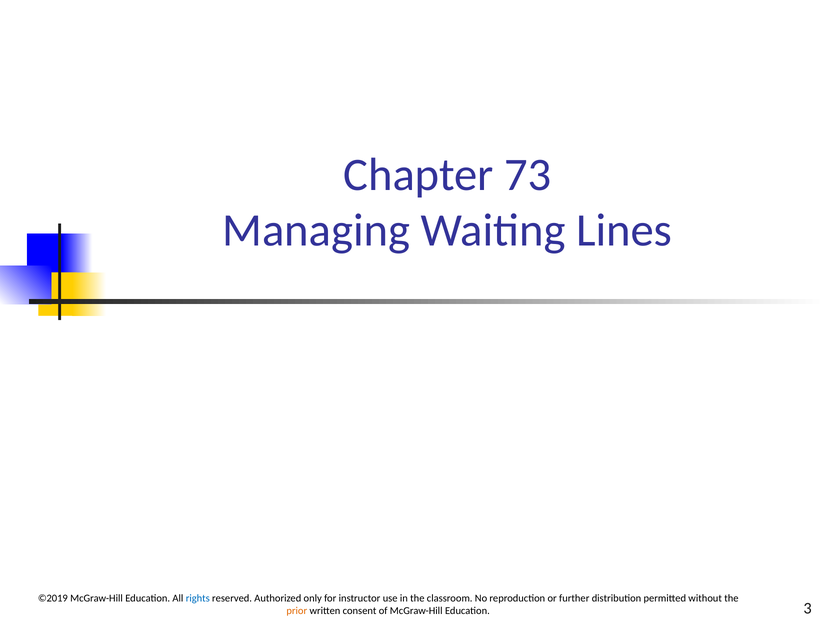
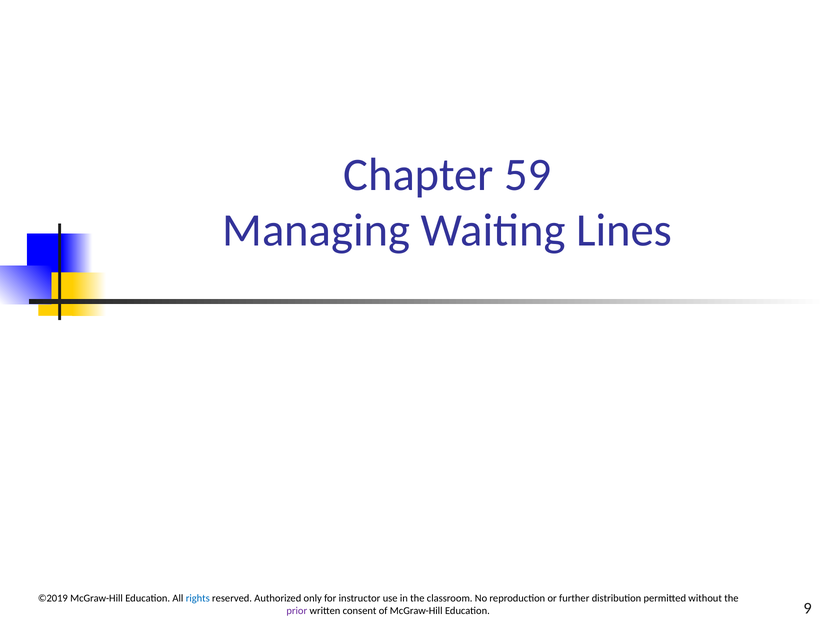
73: 73 -> 59 (528, 175)
prior colour: orange -> purple (297, 611)
3: 3 -> 9 (808, 608)
